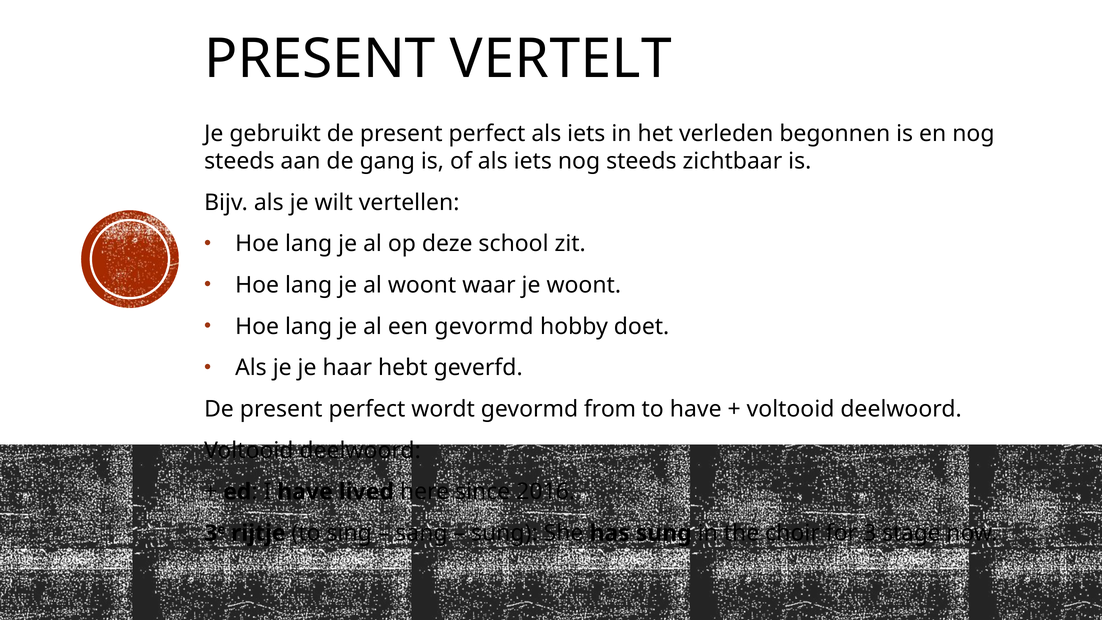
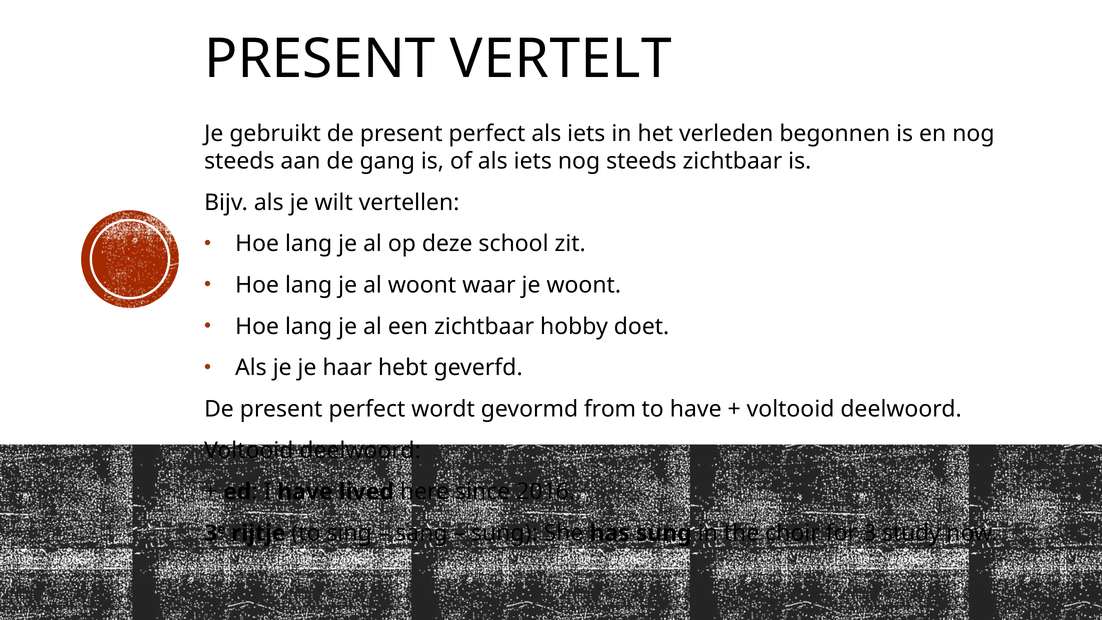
een gevormd: gevormd -> zichtbaar (484, 326)
stage: stage -> study (911, 533)
